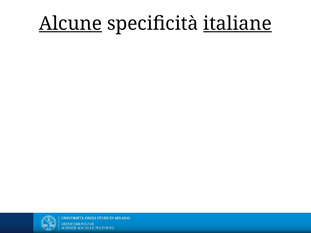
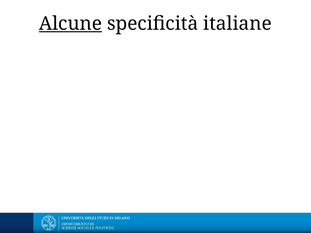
italiane underline: present -> none (237, 24)
